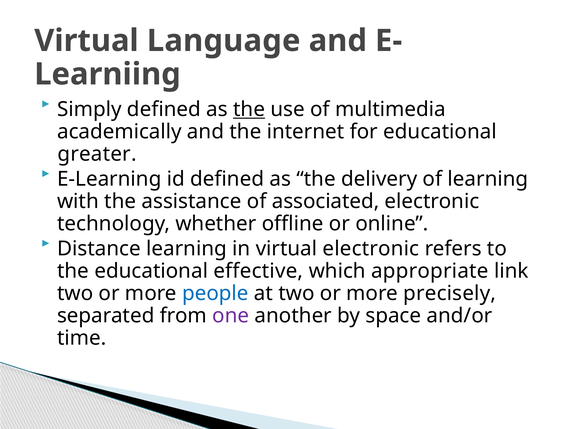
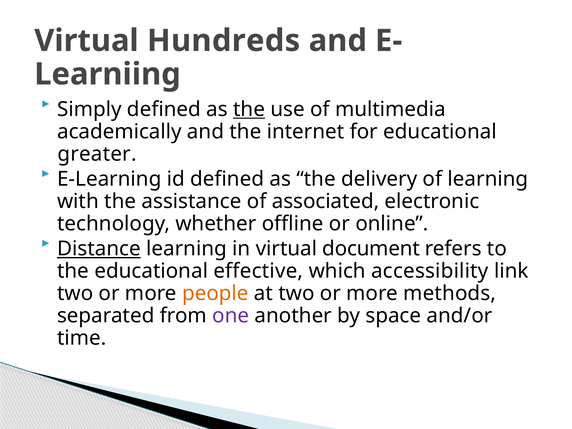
Language: Language -> Hundreds (224, 41)
Distance underline: none -> present (99, 249)
virtual electronic: electronic -> document (371, 249)
appropriate: appropriate -> accessibility (430, 271)
people colour: blue -> orange (215, 293)
precisely: precisely -> methods (450, 293)
